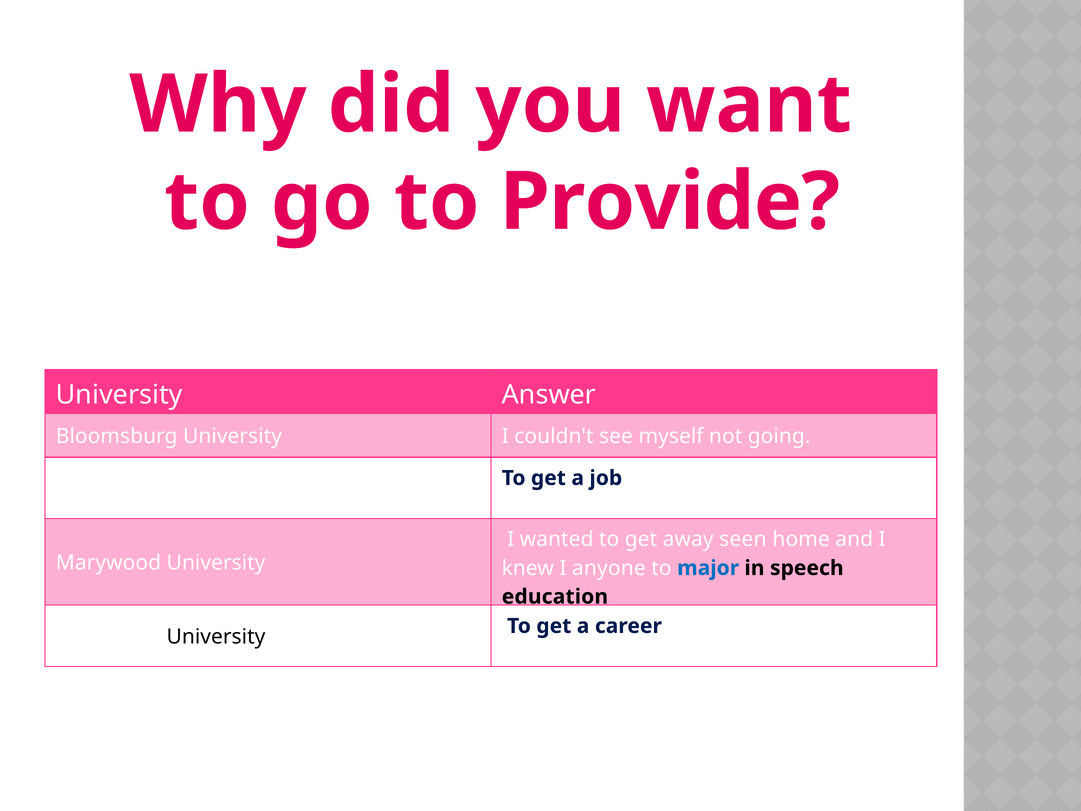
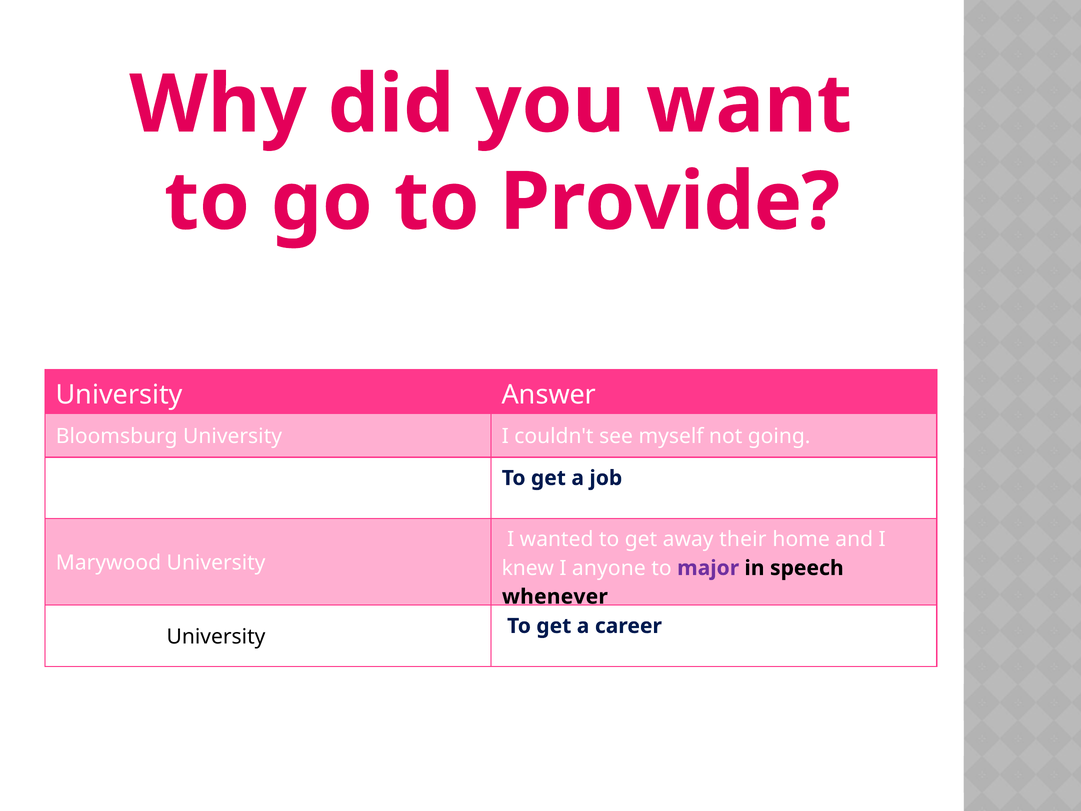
seen: seen -> their (743, 539)
major colour: blue -> purple (708, 568)
education: education -> whenever (555, 597)
